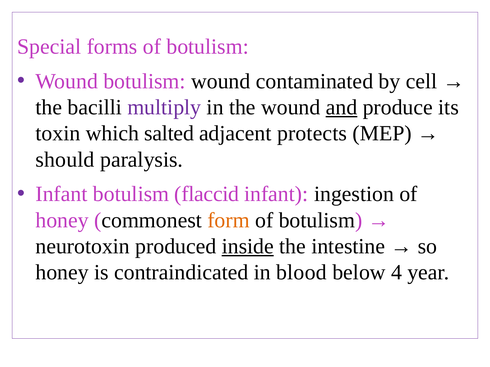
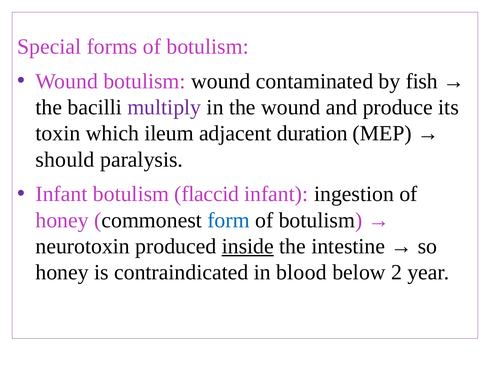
cell: cell -> fish (422, 81)
and underline: present -> none (342, 108)
salted: salted -> ileum (169, 134)
protects: protects -> duration (312, 134)
form colour: orange -> blue (229, 221)
4: 4 -> 2 (397, 273)
